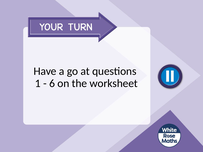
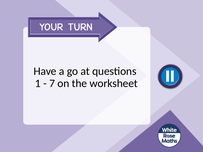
6: 6 -> 7 (52, 84)
